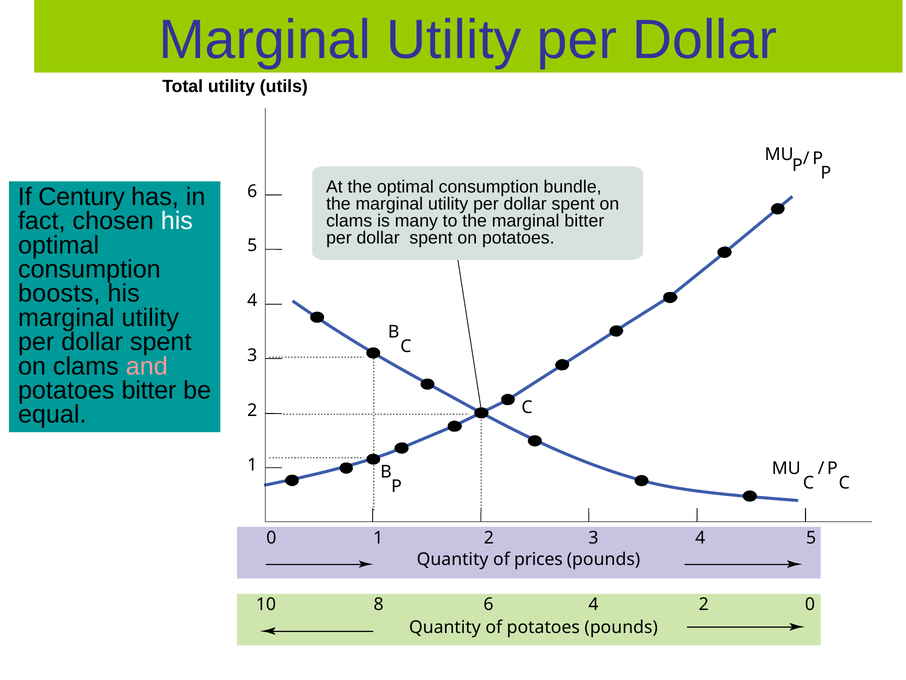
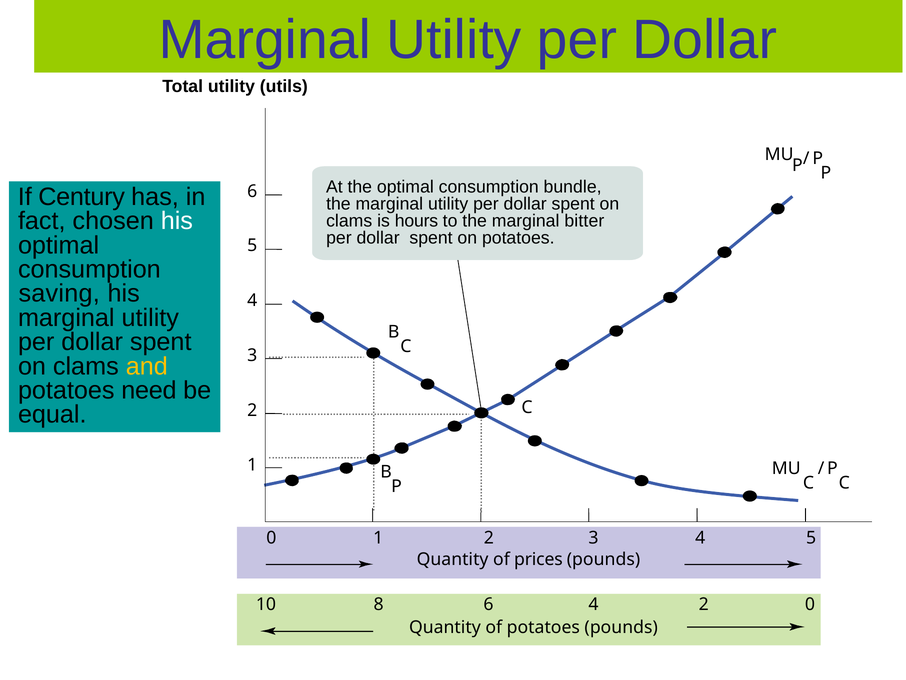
many: many -> hours (416, 221)
boosts: boosts -> saving (59, 293)
and colour: pink -> yellow (147, 366)
potatoes bitter: bitter -> need (149, 390)
